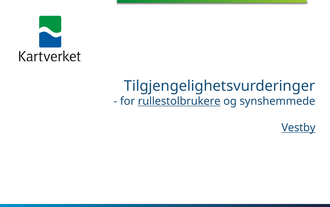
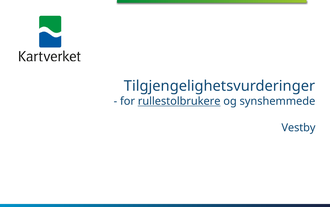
Vestby underline: present -> none (298, 127)
